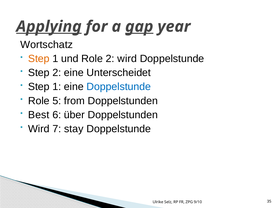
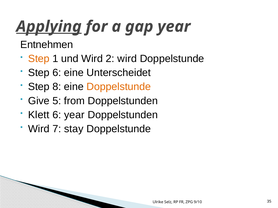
gap underline: present -> none (139, 27)
Wortschatz: Wortschatz -> Entnehmen (47, 45)
und Role: Role -> Wird (92, 59)
Step 2: 2 -> 6 (57, 73)
1: 1 -> 8 (57, 87)
Doppelstunde colour: blue -> orange (119, 87)
Role: Role -> Give (39, 101)
Best: Best -> Klett (39, 115)
6 über: über -> year (74, 115)
